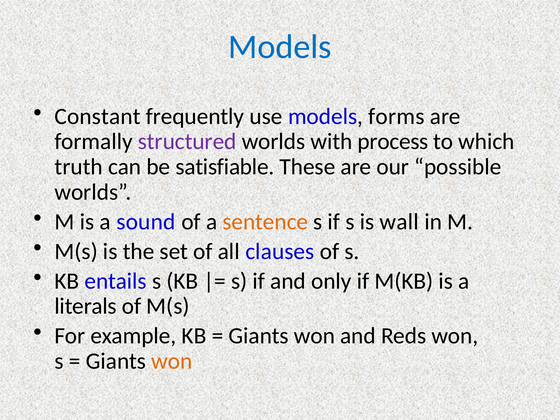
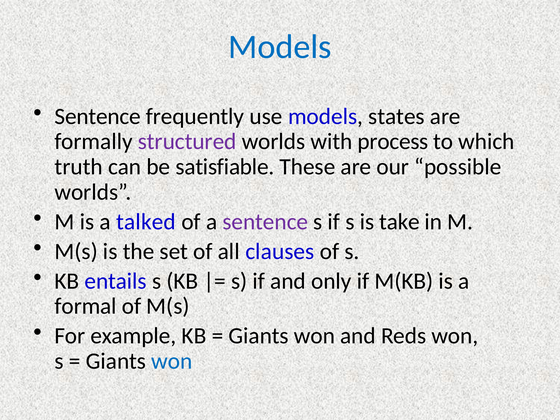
Constant: Constant -> Sentence (98, 116)
forms: forms -> states (397, 116)
sound: sound -> talked (146, 222)
sentence colour: orange -> purple (265, 222)
wall: wall -> take (399, 222)
literals: literals -> formal (86, 306)
won colour: orange -> blue (172, 361)
